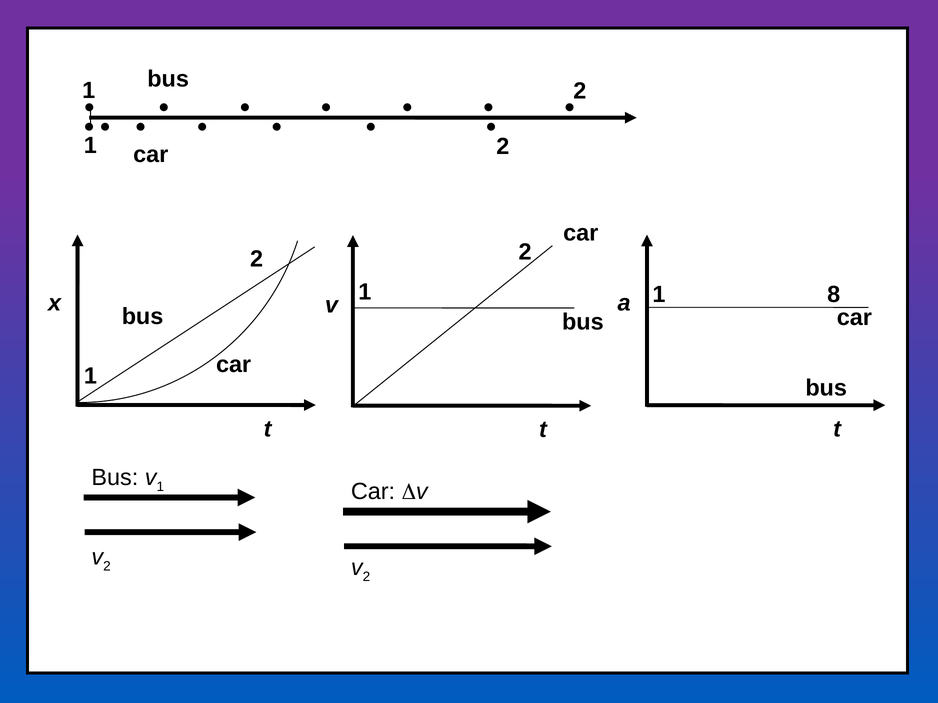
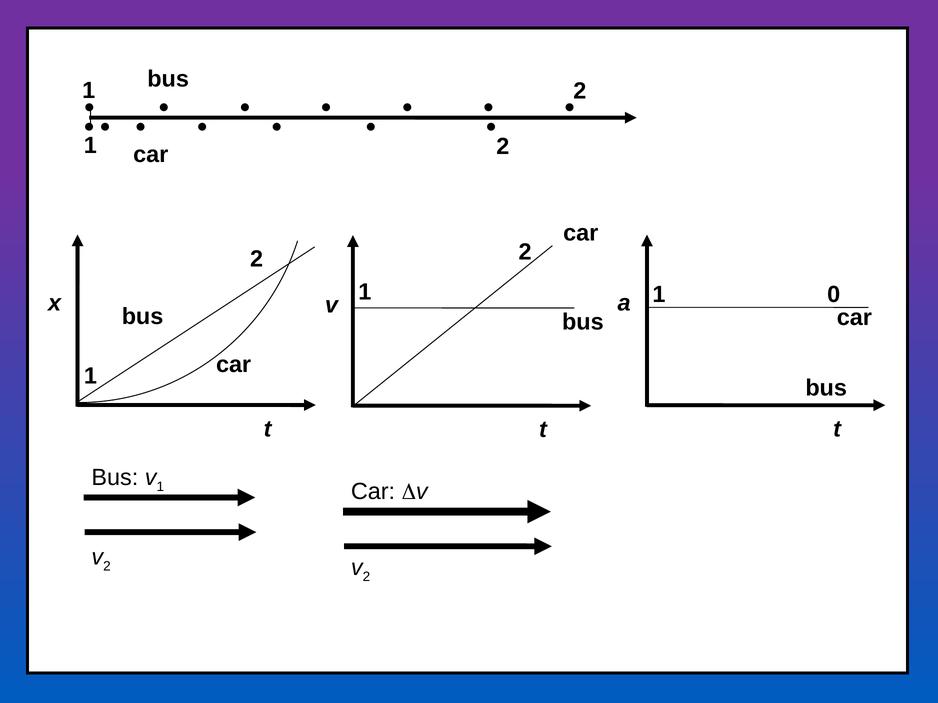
8: 8 -> 0 (834, 295)
